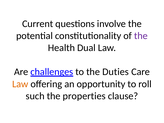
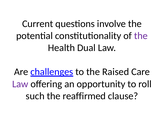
Duties: Duties -> Raised (116, 72)
Law colour: orange -> purple (20, 84)
properties: properties -> reaffirmed (84, 96)
